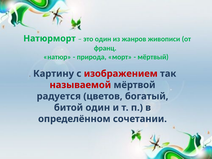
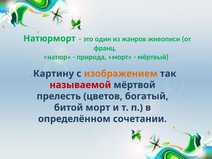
изображением colour: red -> orange (121, 74)
радуется: радуется -> прелесть (59, 96)
битой один: один -> морт (98, 108)
